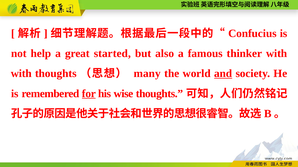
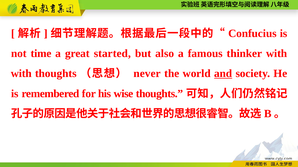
help: help -> time (41, 54)
many: many -> never (147, 74)
for underline: present -> none (89, 94)
